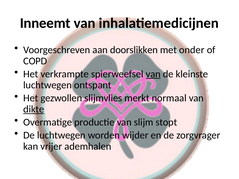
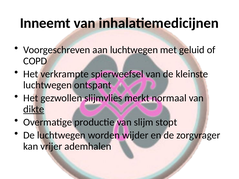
aan doorslikken: doorslikken -> luchtwegen (134, 50)
onder: onder -> geluid (192, 50)
van underline: present -> none (153, 74)
